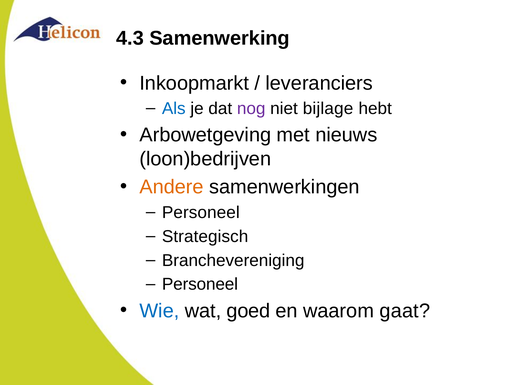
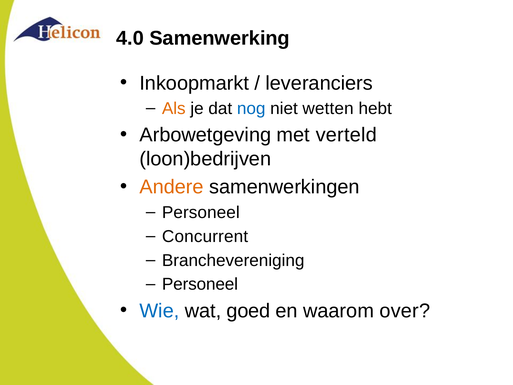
4.3: 4.3 -> 4.0 (130, 38)
Als colour: blue -> orange (174, 109)
nog colour: purple -> blue (251, 109)
bijlage: bijlage -> wetten (328, 109)
nieuws: nieuws -> verteld (346, 135)
Strategisch: Strategisch -> Concurrent (205, 236)
gaat: gaat -> over (405, 311)
